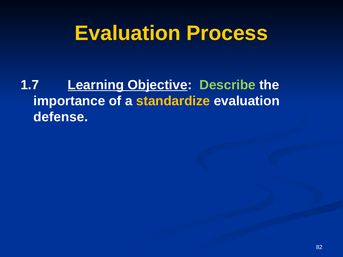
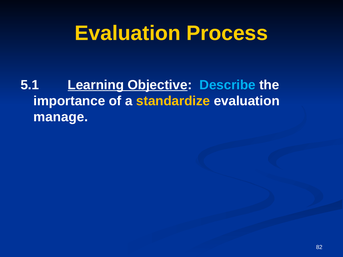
1.7: 1.7 -> 5.1 (30, 85)
Describe colour: light green -> light blue (228, 85)
defense: defense -> manage (61, 117)
